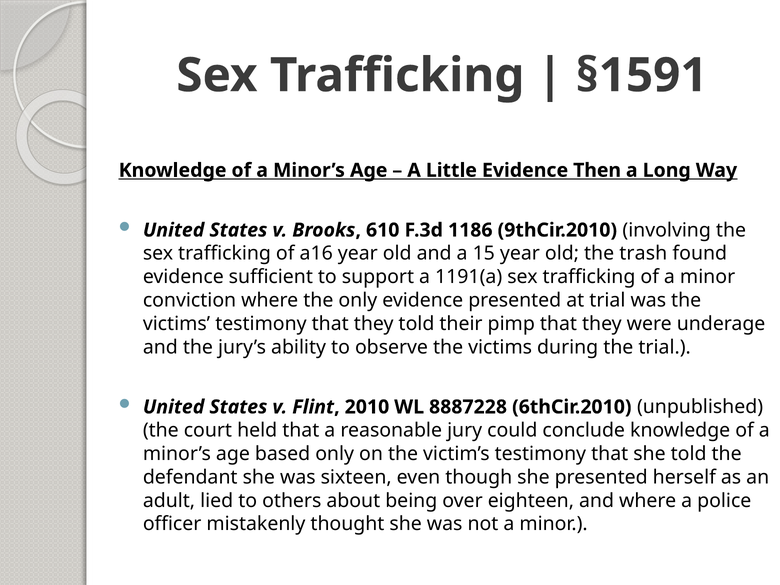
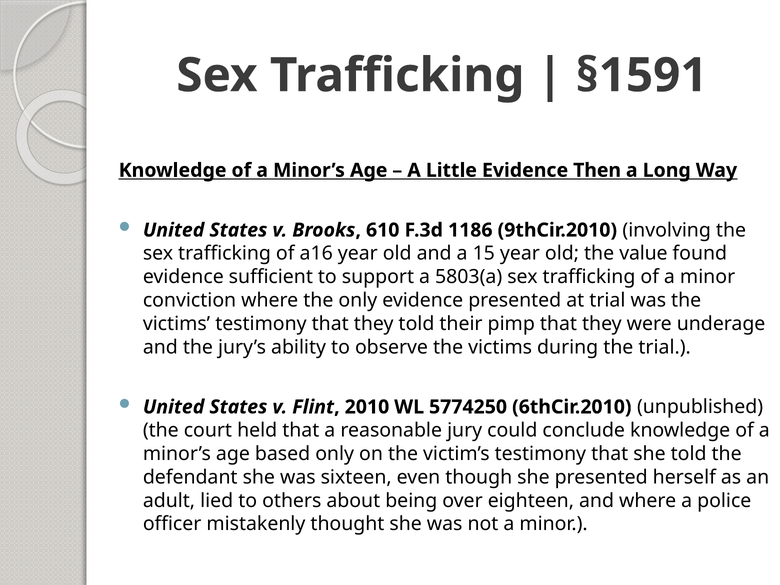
trash: trash -> value (643, 254)
1191(a: 1191(a -> 5803(a (469, 277)
8887228: 8887228 -> 5774250 (468, 407)
